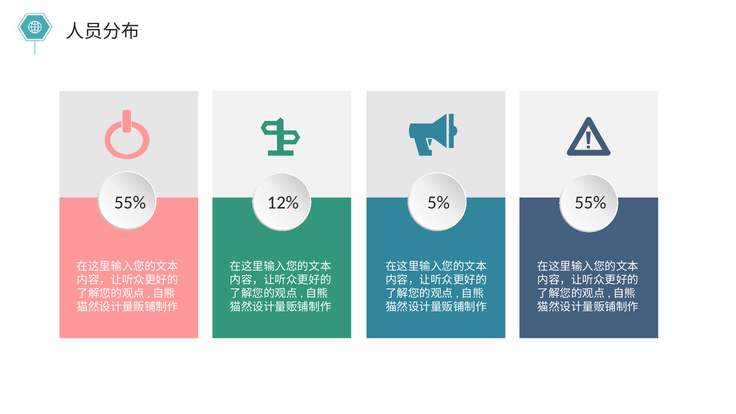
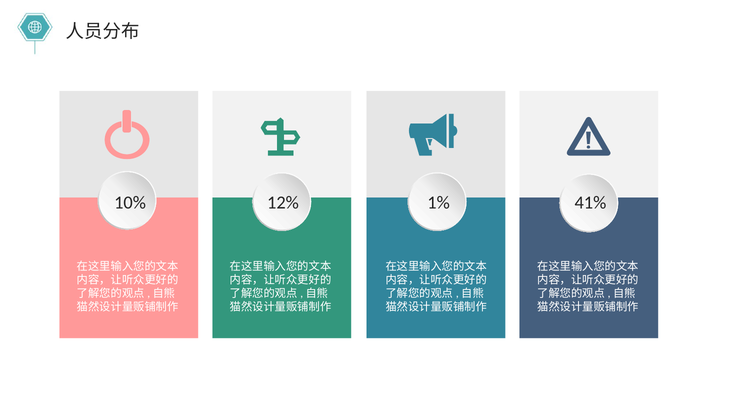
55%: 55% -> 10% (130, 203)
5%: 5% -> 1% (439, 203)
55%: 55% -> 41% (590, 203)
